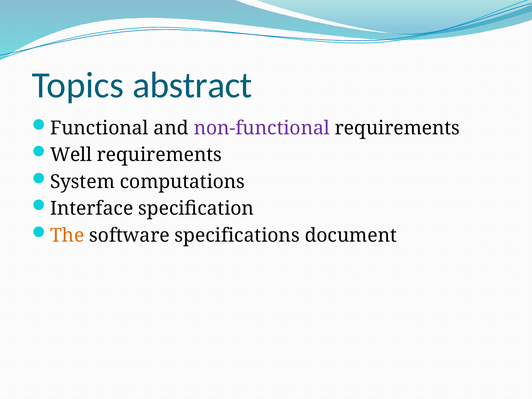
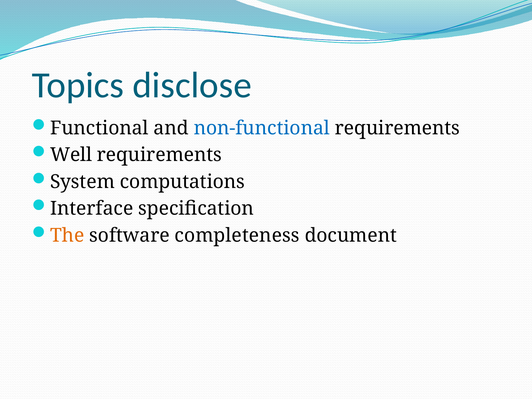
abstract: abstract -> disclose (192, 85)
non-functional colour: purple -> blue (262, 128)
specifications: specifications -> completeness (237, 236)
